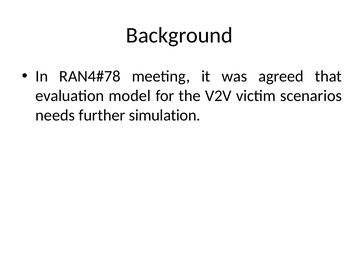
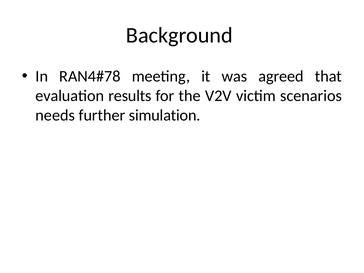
model: model -> results (130, 96)
